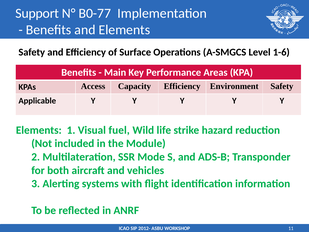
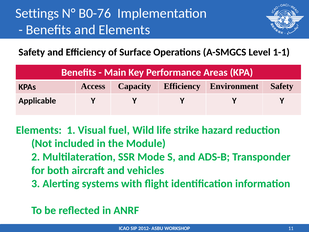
Support: Support -> Settings (37, 13)
B0-77: B0-77 -> B0-76 (95, 13)
1-6: 1-6 -> 1-1 (281, 52)
